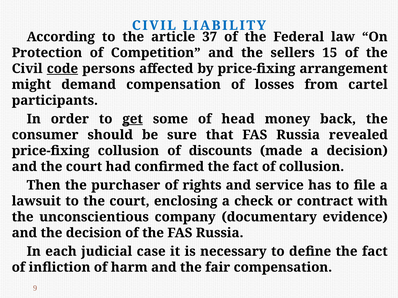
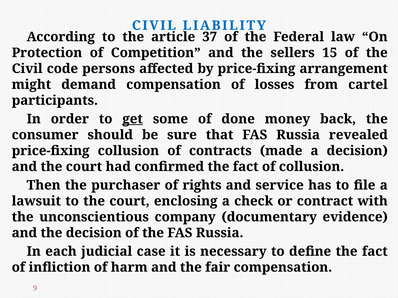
code underline: present -> none (62, 69)
head: head -> done (238, 119)
discounts: discounts -> contracts (220, 151)
